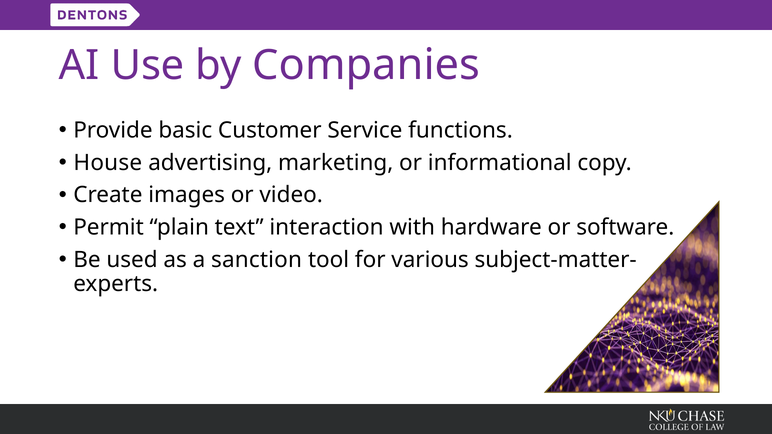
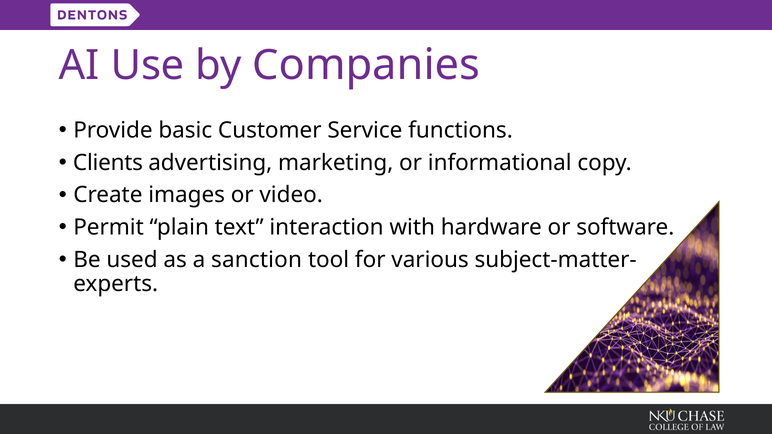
House: House -> Clients (108, 163)
